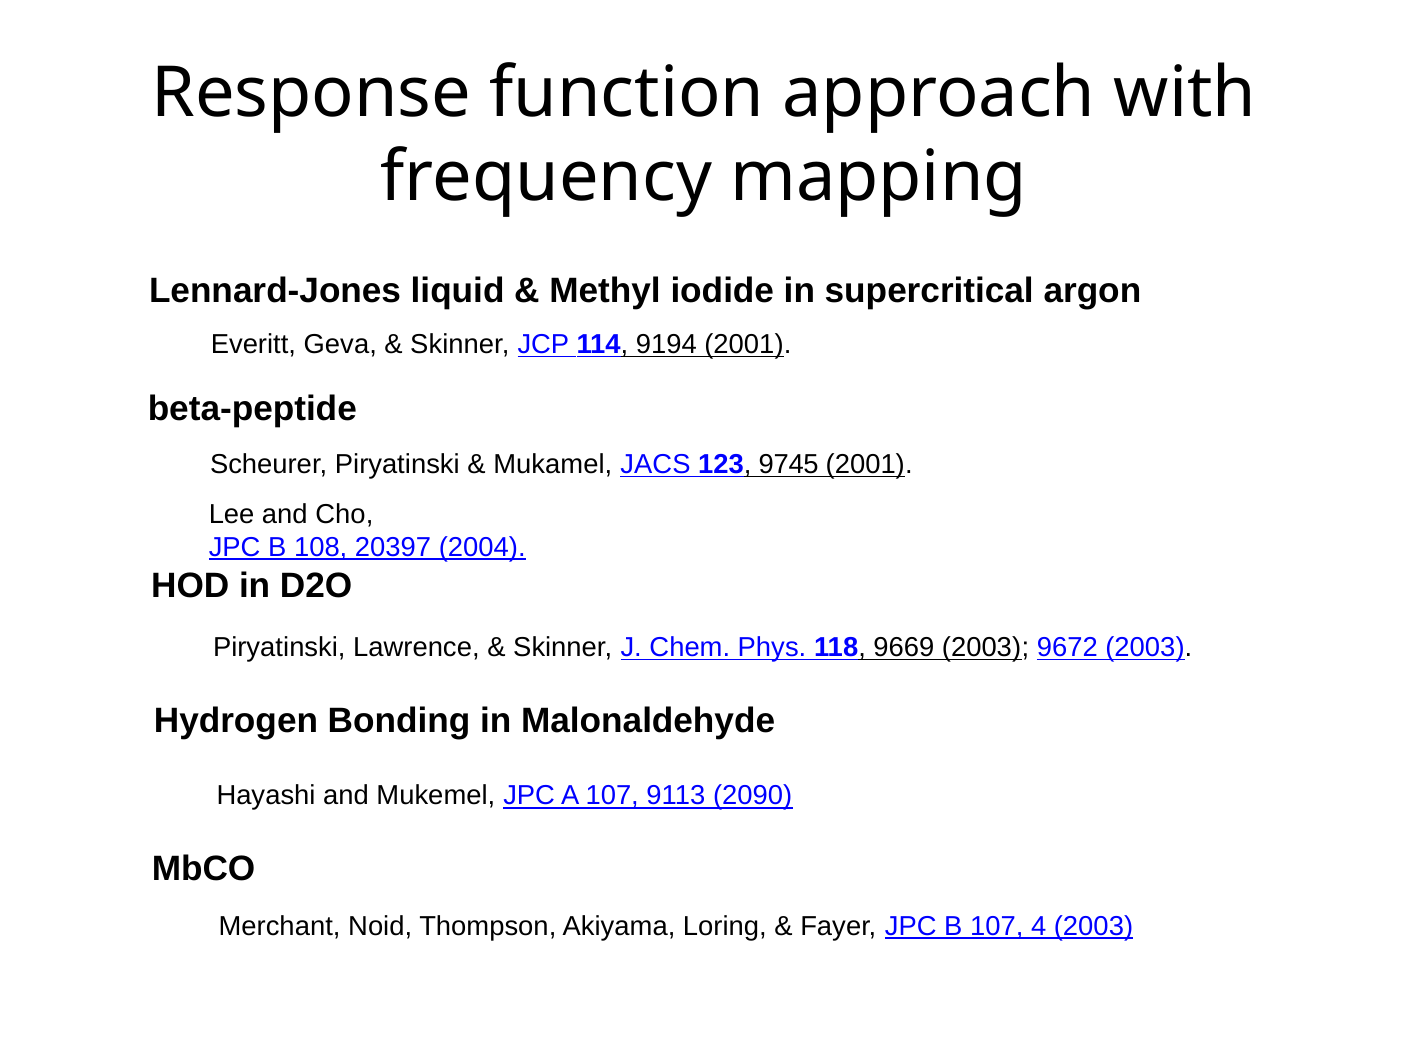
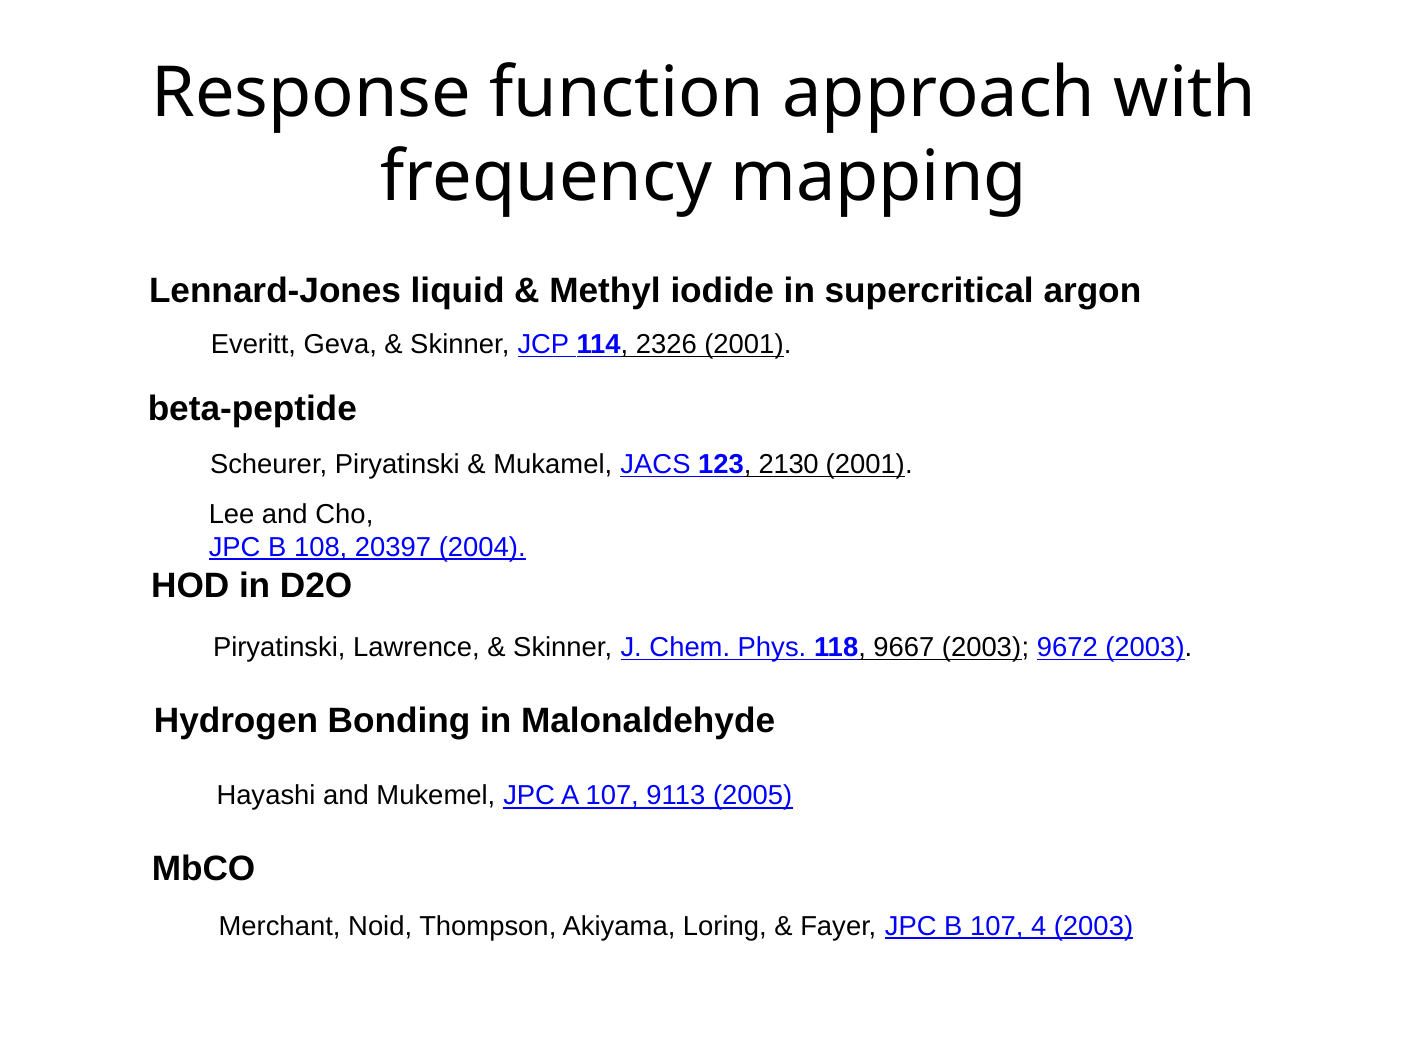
9194: 9194 -> 2326 (666, 344)
9745: 9745 -> 2130 (789, 464)
9669: 9669 -> 9667 (904, 647)
2090: 2090 -> 2005 (753, 796)
